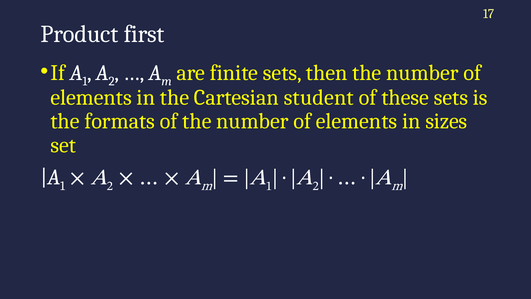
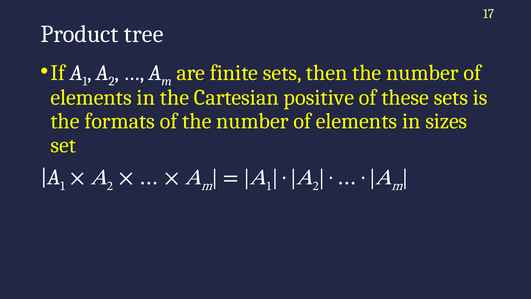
first: first -> tree (144, 34)
student: student -> positive (319, 97)
